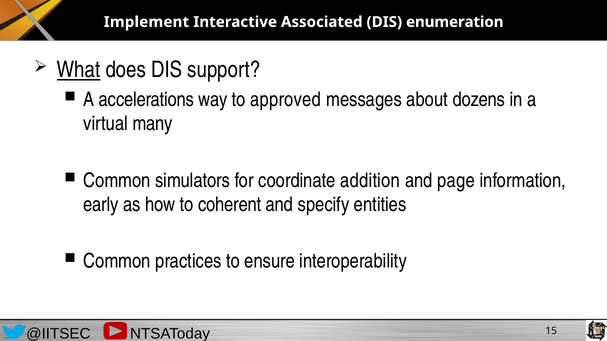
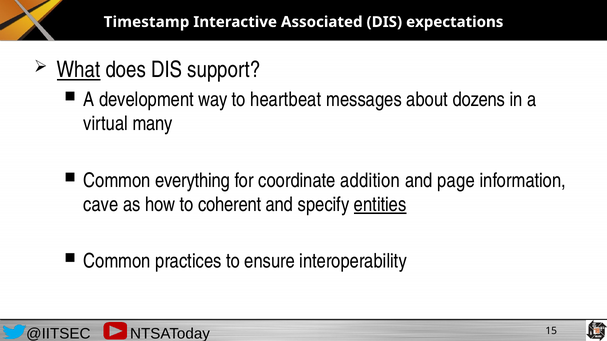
Implement: Implement -> Timestamp (147, 22)
enumeration: enumeration -> expectations (455, 22)
accelerations: accelerations -> development (146, 100)
approved: approved -> heartbeat (286, 100)
simulators: simulators -> everything (193, 181)
early: early -> cave (101, 205)
entities underline: none -> present (380, 205)
